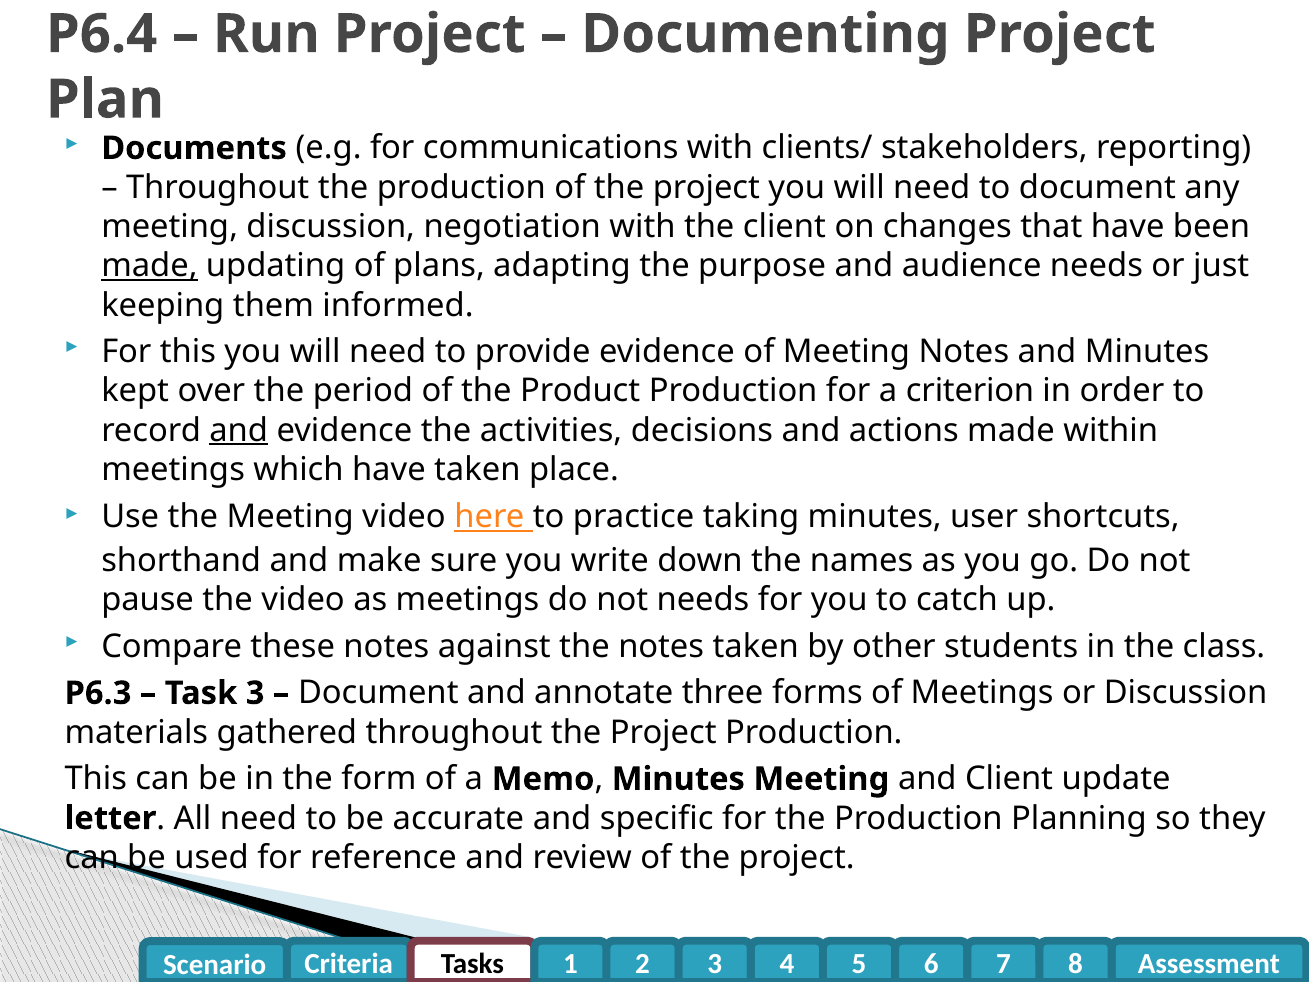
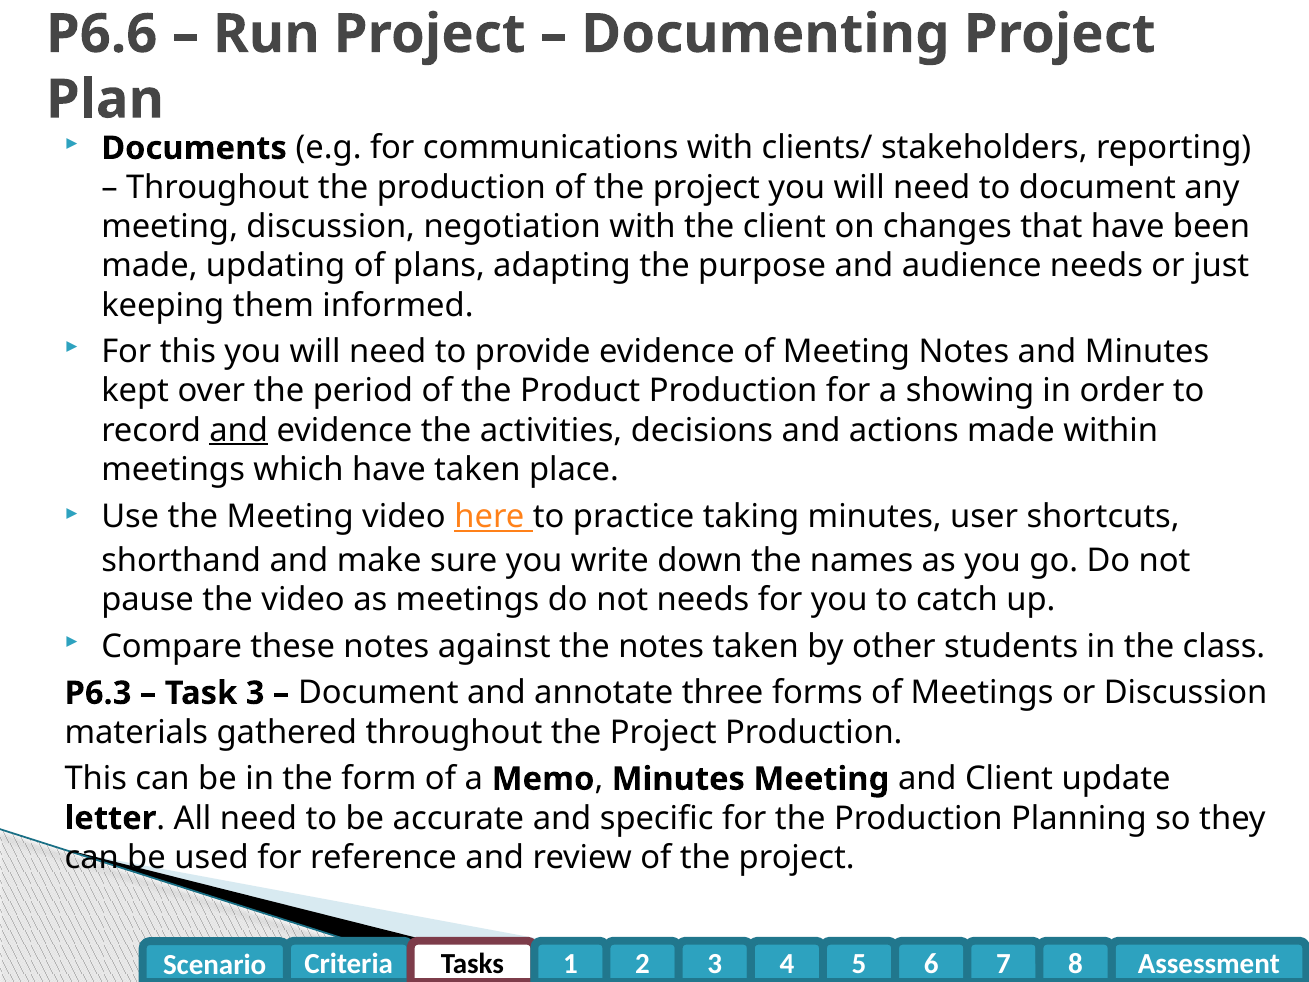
P6.4: P6.4 -> P6.6 (102, 34)
made underline: present -> none (149, 266)
criterion: criterion -> showing (970, 391)
